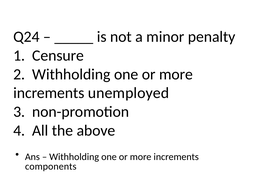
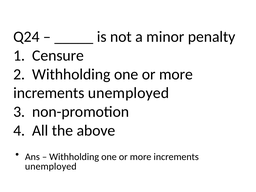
components: components -> unemployed (51, 166)
